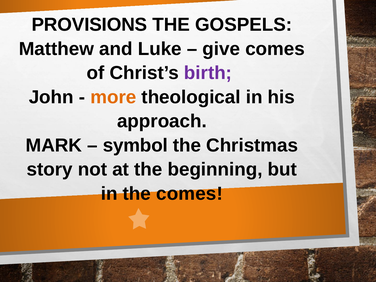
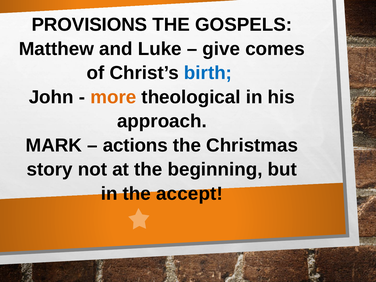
birth colour: purple -> blue (208, 73)
symbol: symbol -> actions (135, 145)
the comes: comes -> accept (189, 194)
